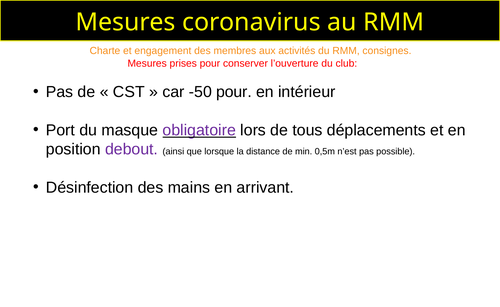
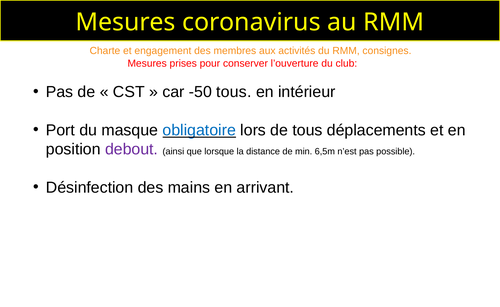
-50 pour: pour -> tous (234, 92)
obligatoire colour: purple -> blue (199, 130)
0,5m: 0,5m -> 6,5m (325, 152)
